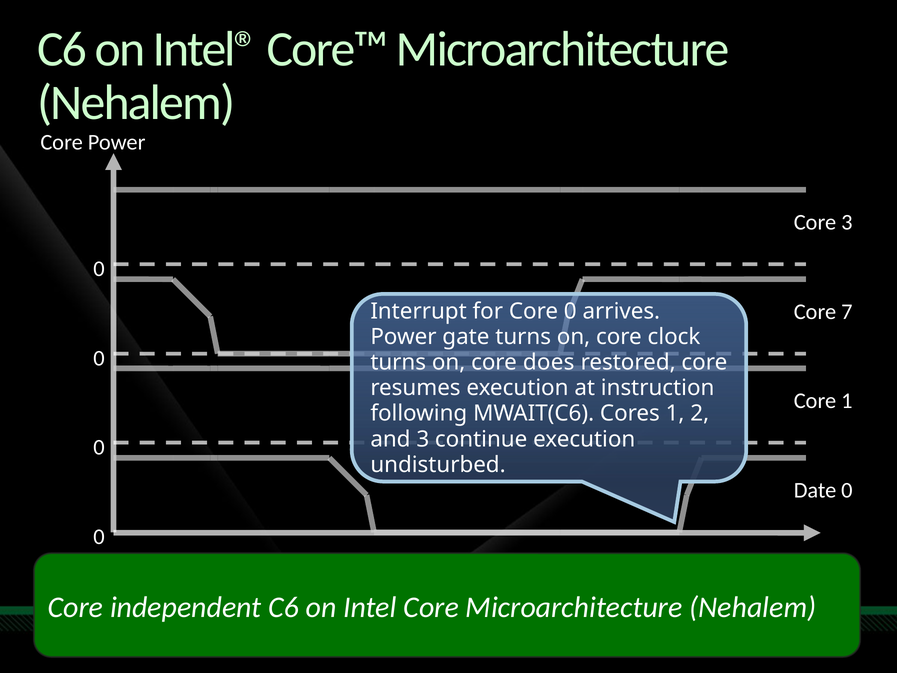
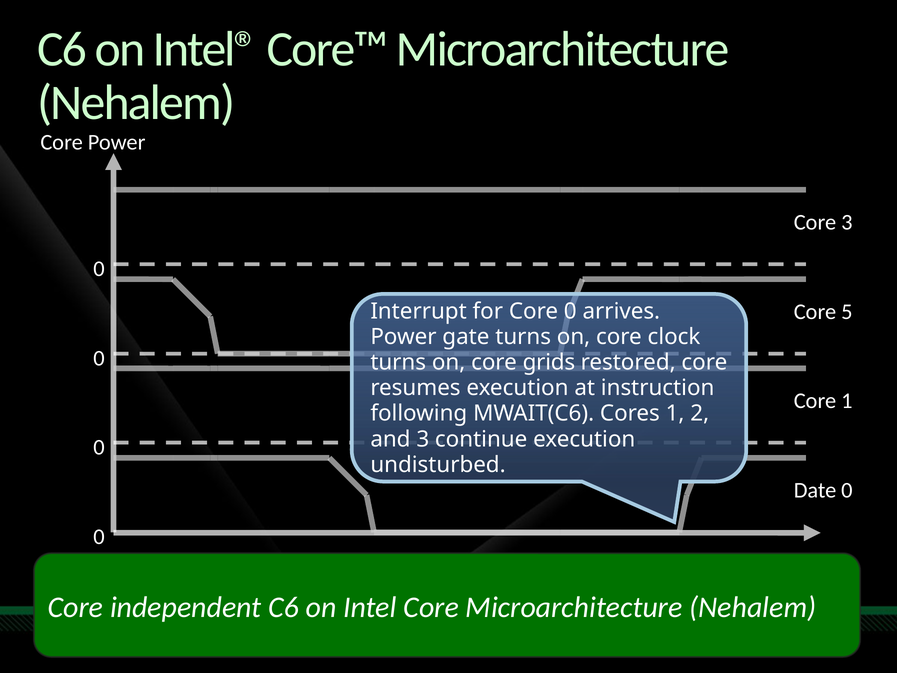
7: 7 -> 5 (847, 312)
does: does -> grids (549, 362)
